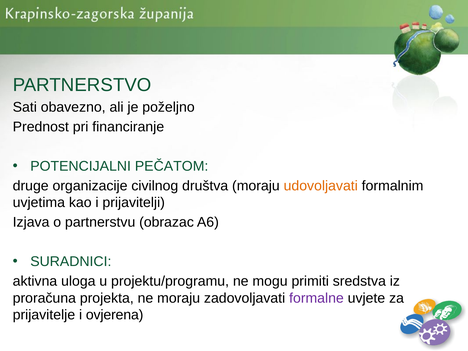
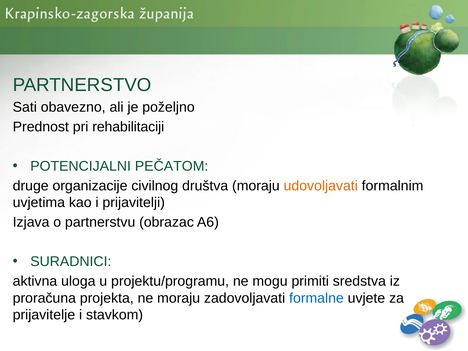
financiranje: financiranje -> rehabilitaciji (128, 127)
formalne colour: purple -> blue (316, 298)
ovjerena: ovjerena -> stavkom (115, 315)
